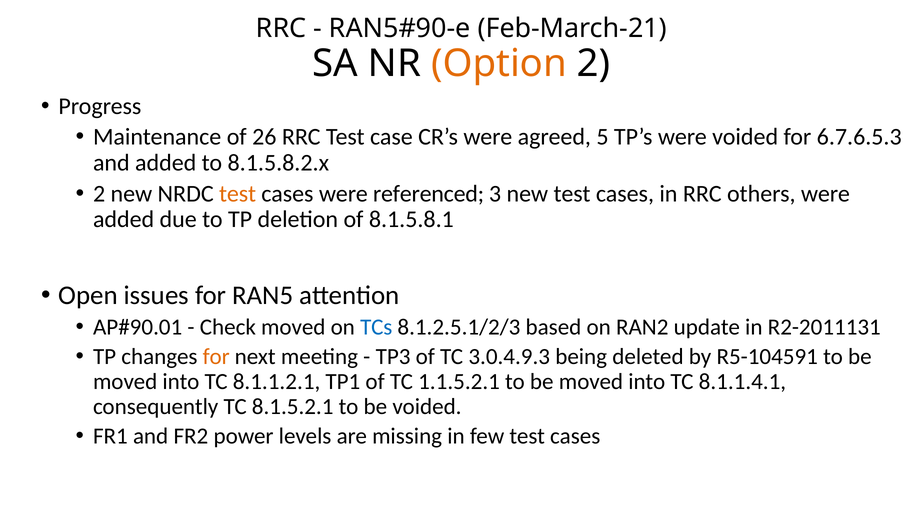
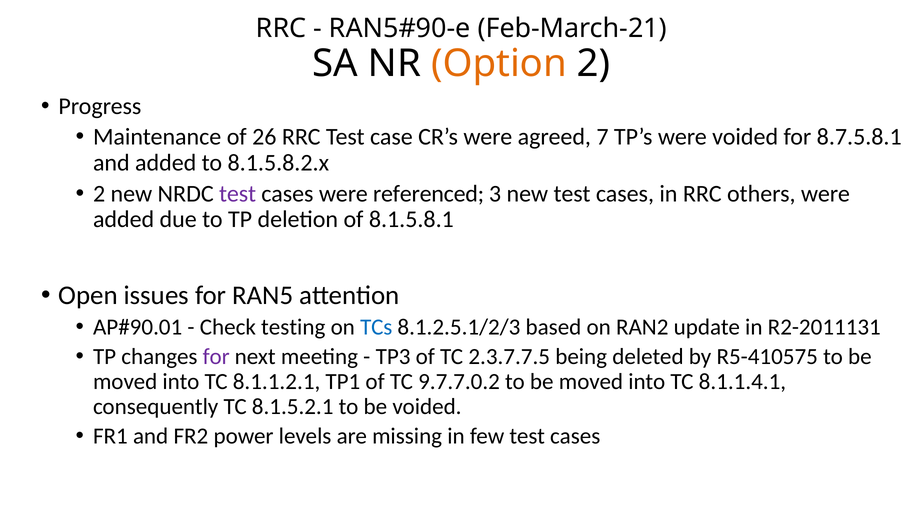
5: 5 -> 7 (602, 137)
6.7.6.5.3: 6.7.6.5.3 -> 8.7.5.8.1 (859, 137)
test colour: orange -> purple (238, 194)
Check moved: moved -> testing (293, 327)
for colour: orange -> purple (216, 357)
3.0.4.9.3: 3.0.4.9.3 -> 2.3.7.7.5 (509, 357)
R5-104591: R5-104591 -> R5-410575 (767, 357)
1.1.5.2.1: 1.1.5.2.1 -> 9.7.7.0.2 (459, 382)
